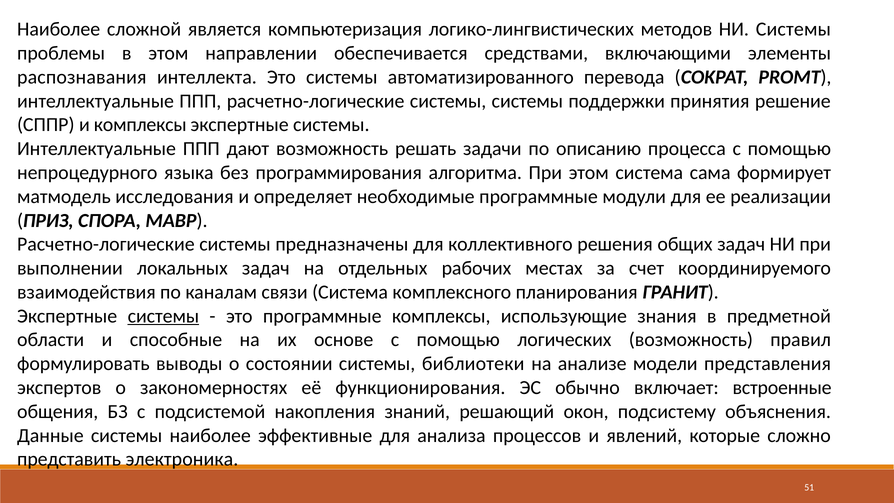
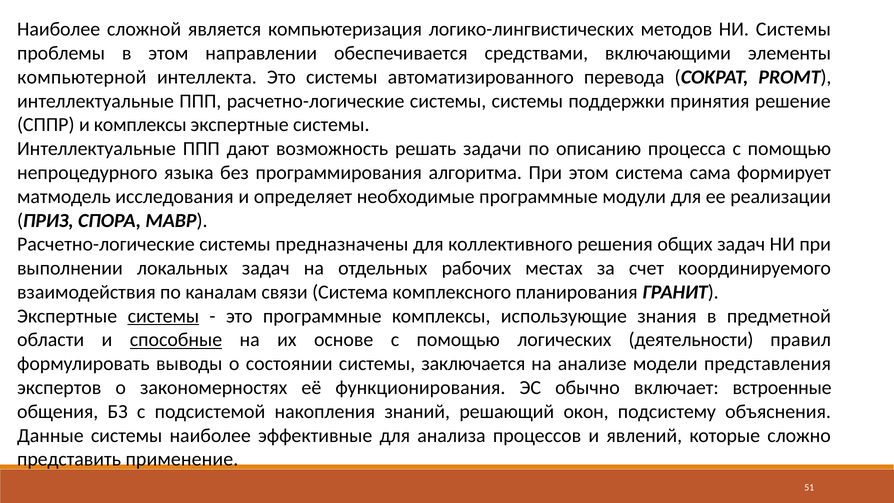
распознавания: распознавания -> компьютерной (82, 77)
способные underline: none -> present (176, 340)
логических возможность: возможность -> деятельности (691, 340)
библиотеки: библиотеки -> заключается (473, 364)
электроника: электроника -> применение (182, 459)
